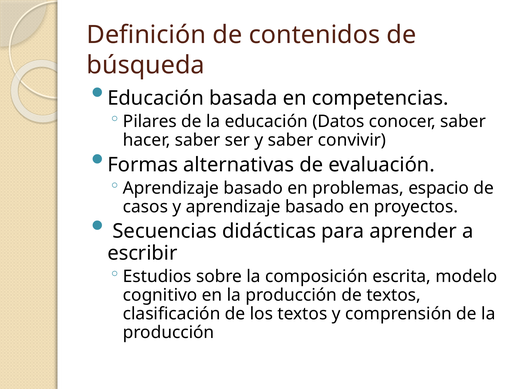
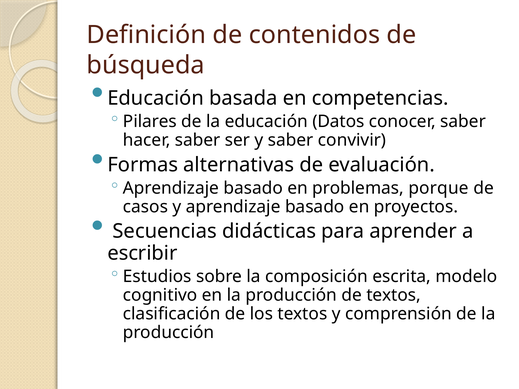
espacio: espacio -> porque (439, 188)
